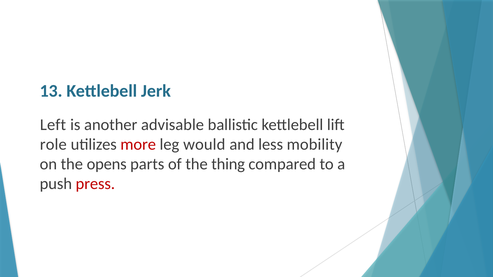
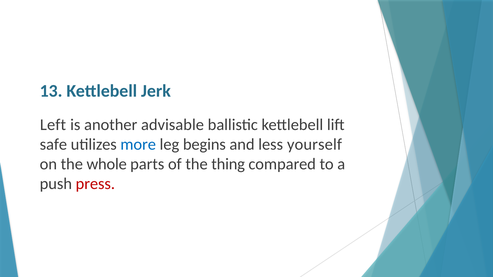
role: role -> safe (53, 145)
more colour: red -> blue (138, 145)
would: would -> begins (204, 145)
mobility: mobility -> yourself (314, 145)
opens: opens -> whole (107, 164)
